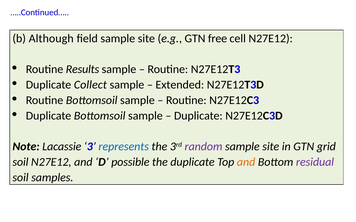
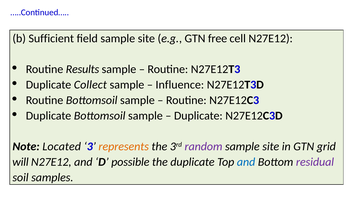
Although: Although -> Sufficient (51, 38)
Extended: Extended -> Influence (180, 85)
Lacassie: Lacassie -> Located (62, 147)
represents colour: blue -> orange (124, 147)
soil: soil -> will (20, 162)
and colour: orange -> blue (246, 162)
